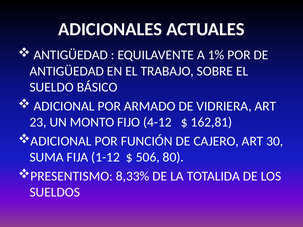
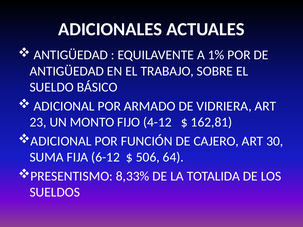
1-12: 1-12 -> 6-12 (106, 157)
80: 80 -> 64 (173, 157)
